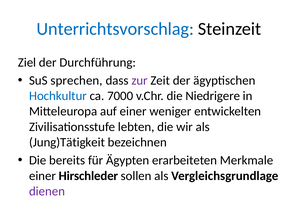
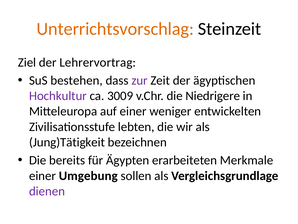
Unterrichtsvorschlag colour: blue -> orange (115, 29)
Durchführung: Durchführung -> Lehrervortrag (98, 62)
sprechen: sprechen -> bestehen (77, 80)
Hochkultur colour: blue -> purple (58, 96)
7000: 7000 -> 3009 (120, 96)
Hirschleder: Hirschleder -> Umgebung (88, 175)
